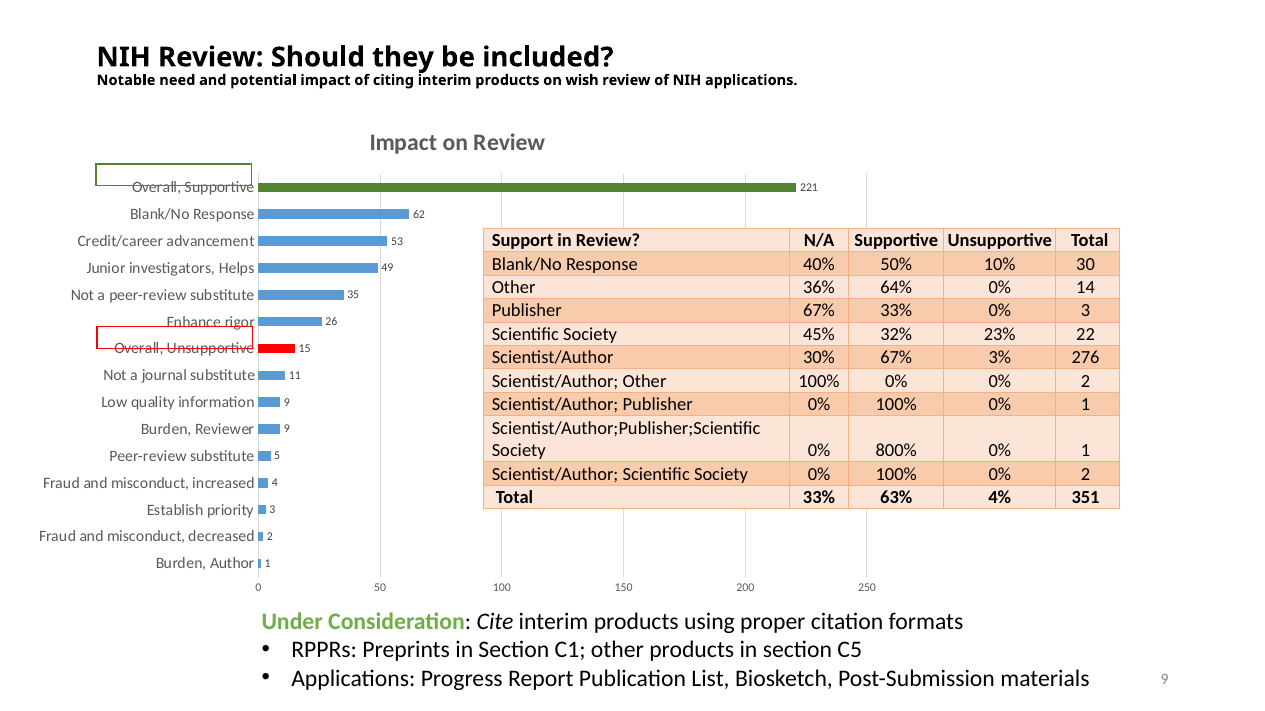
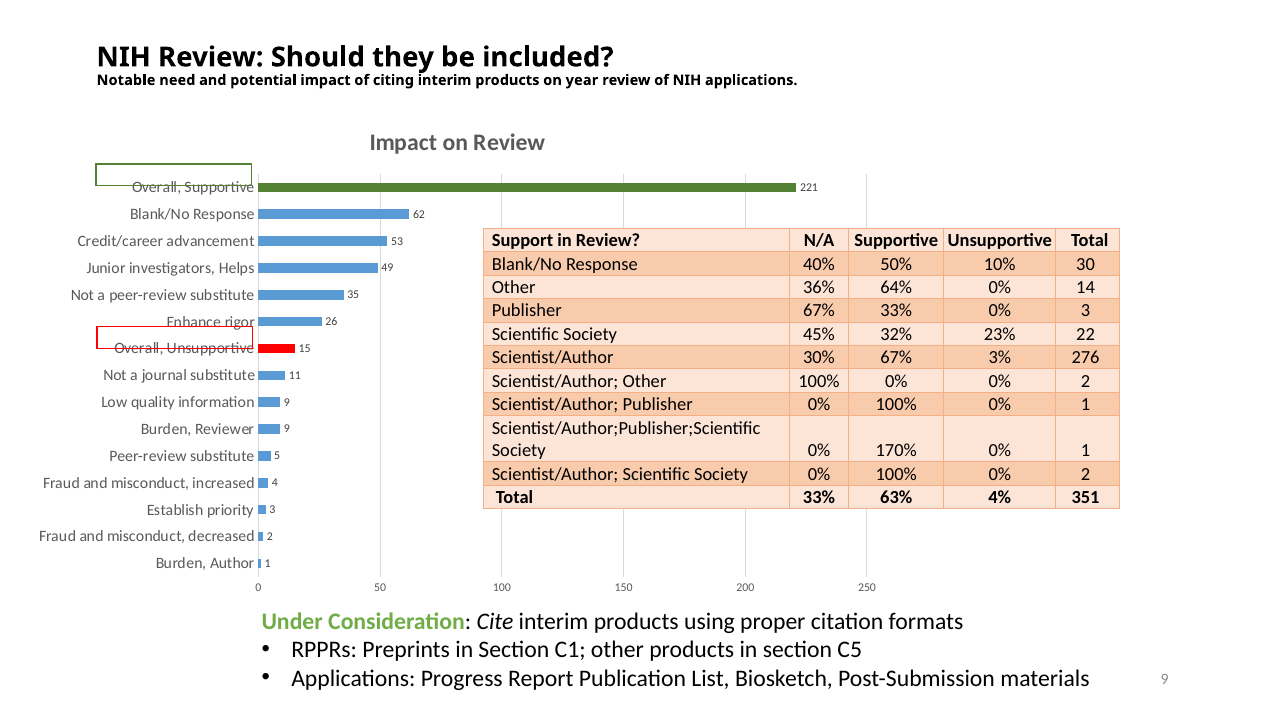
wish: wish -> year (582, 80)
800%: 800% -> 170% (896, 451)
